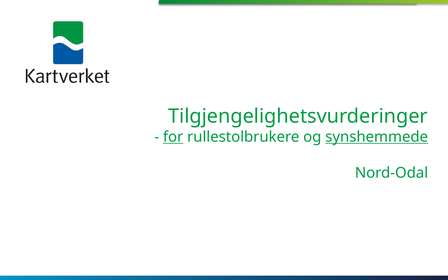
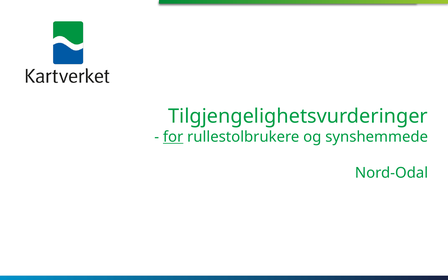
synshemmede underline: present -> none (377, 137)
